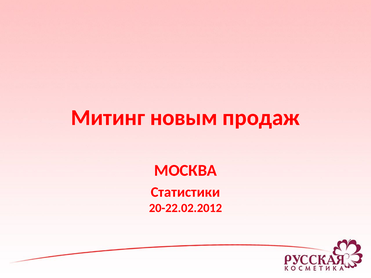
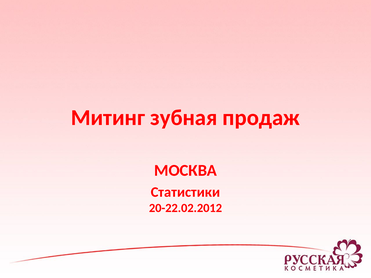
новым: новым -> зубная (184, 118)
